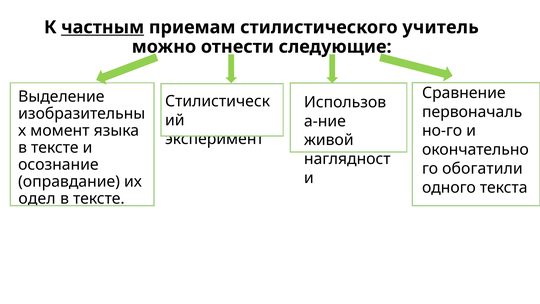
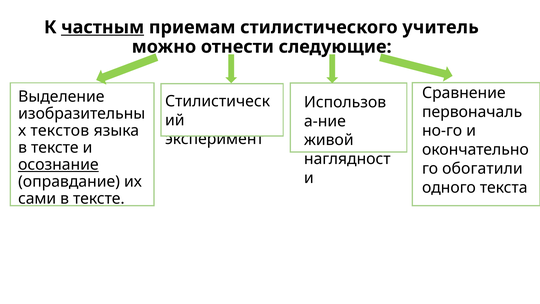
момент: момент -> текстов (60, 131)
осознание underline: none -> present (58, 165)
одел: одел -> сами (37, 199)
